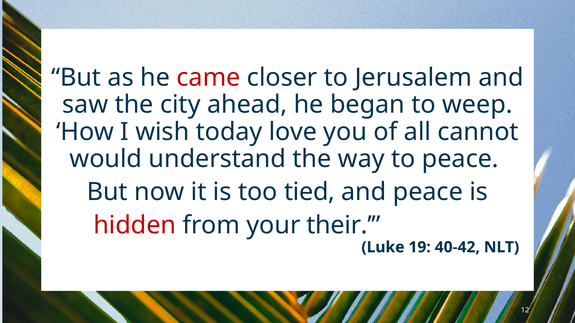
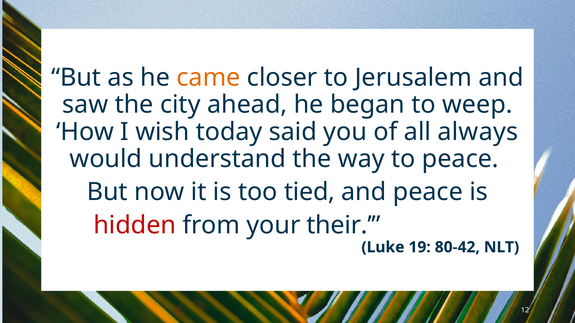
came colour: red -> orange (208, 78)
love: love -> said (293, 132)
cannot: cannot -> always (478, 132)
40-42: 40-42 -> 80-42 (457, 247)
